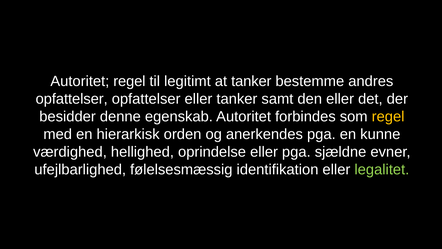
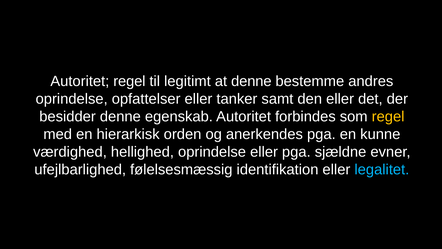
at tanker: tanker -> denne (251, 81)
opfattelser: opfattelser -> oprindelse (72, 99)
legalitet colour: light green -> light blue (382, 170)
